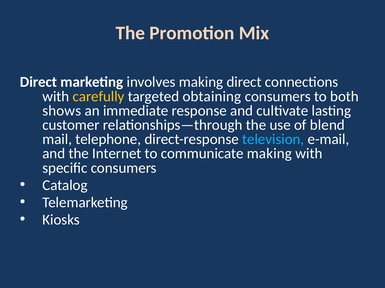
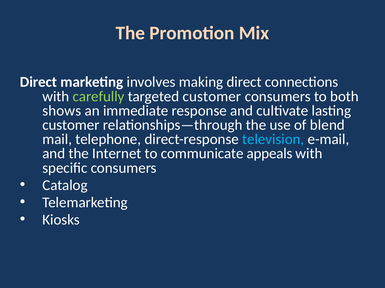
carefully colour: yellow -> light green (99, 97)
targeted obtaining: obtaining -> customer (212, 97)
communicate making: making -> appeals (270, 154)
